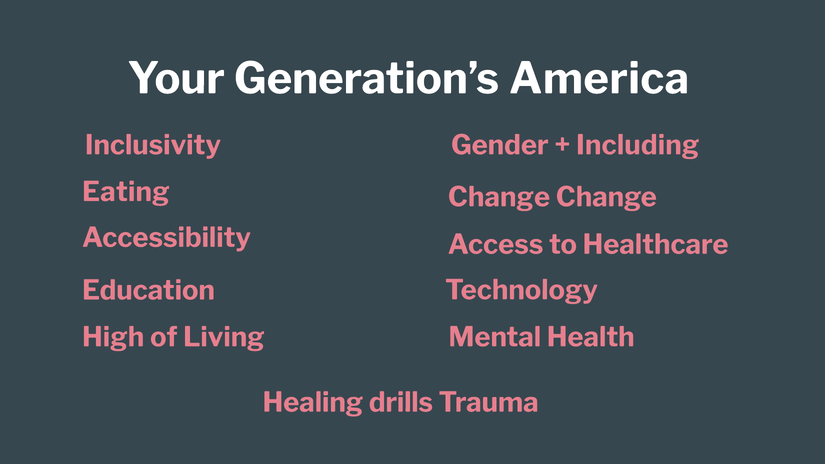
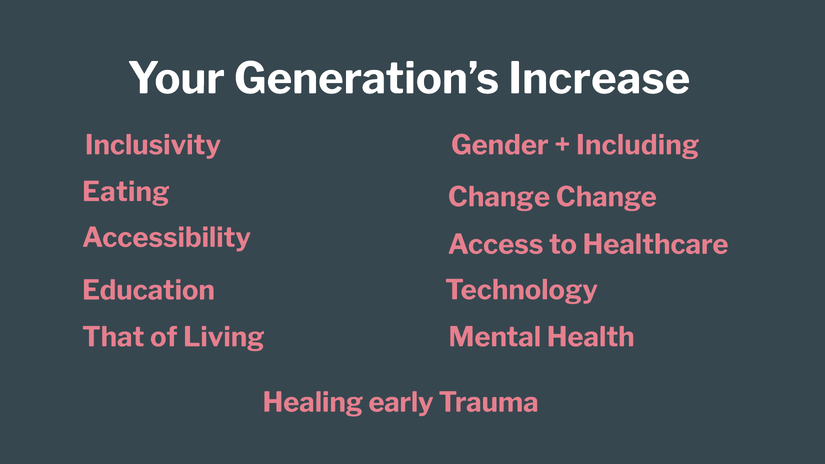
America: America -> Increase (599, 79)
High: High -> That (113, 337)
drills: drills -> early (401, 403)
